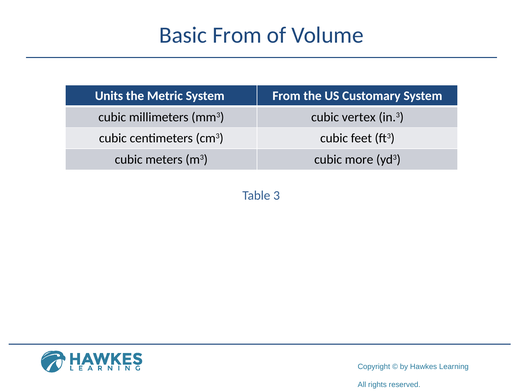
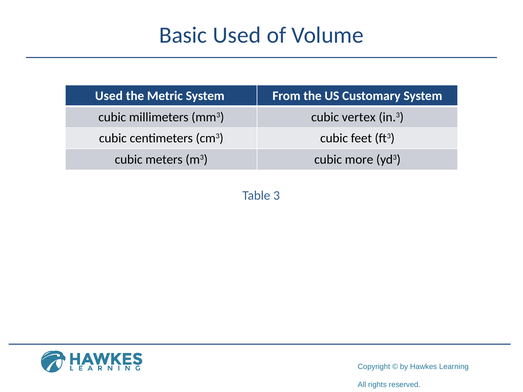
Basic From: From -> Used (237, 35)
Units: Units -> Used (109, 96)
